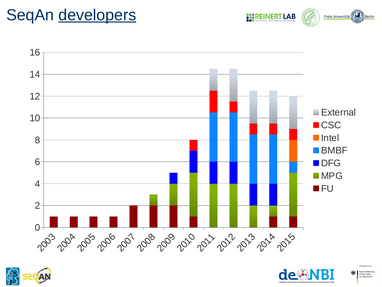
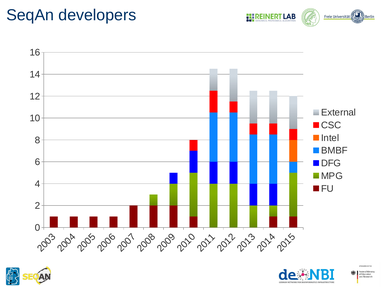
developers underline: present -> none (97, 15)
